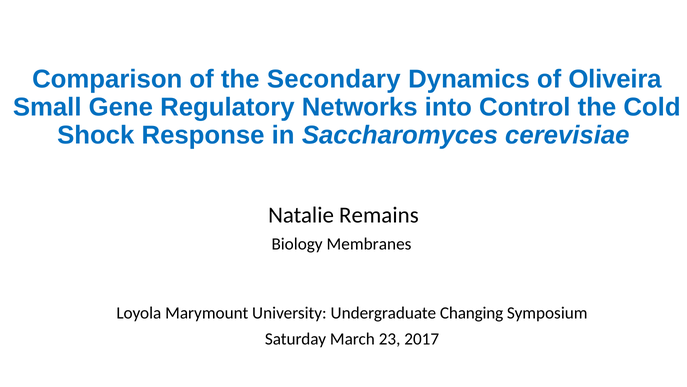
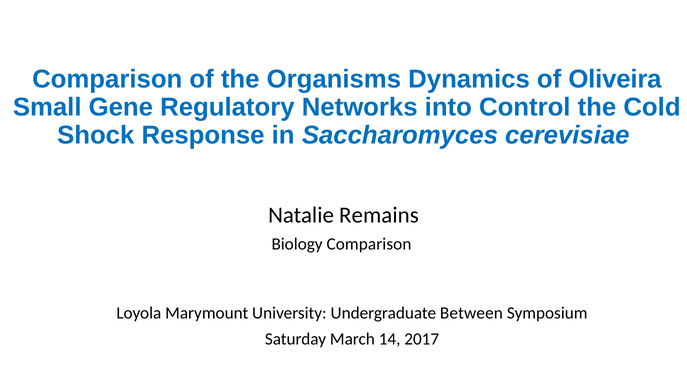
Secondary: Secondary -> Organisms (334, 79)
Biology Membranes: Membranes -> Comparison (369, 244)
Changing: Changing -> Between (471, 313)
23: 23 -> 14 (390, 338)
